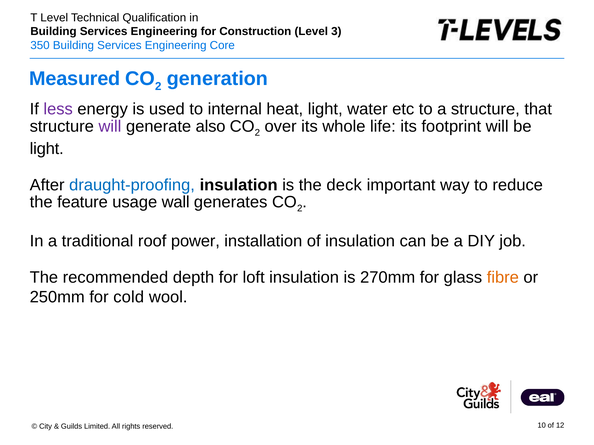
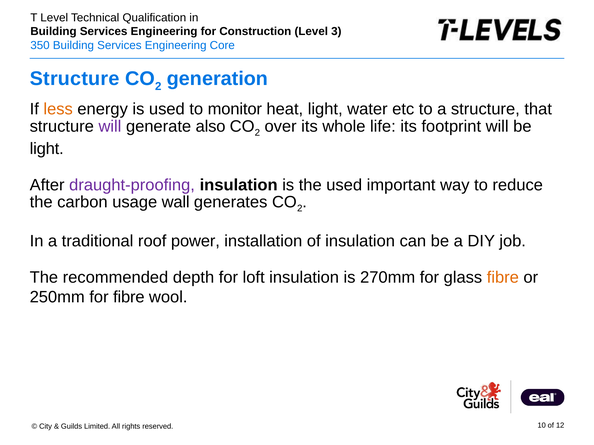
Measured: Measured -> Structure (75, 79)
less colour: purple -> orange (58, 109)
internal: internal -> monitor (235, 109)
draught-proofing colour: blue -> purple (132, 185)
the deck: deck -> used (344, 185)
feature: feature -> carbon (82, 202)
for cold: cold -> fibre (129, 297)
